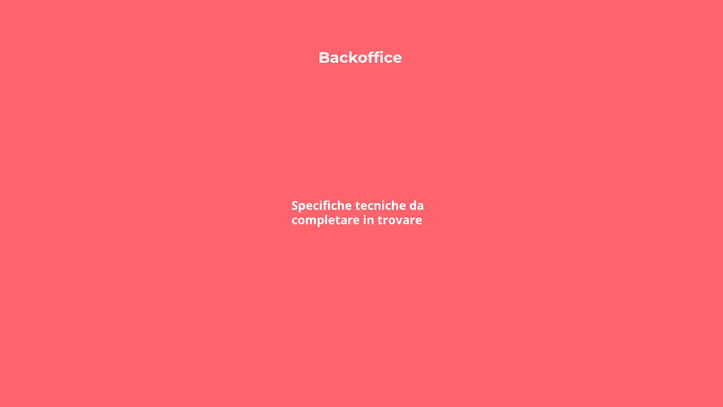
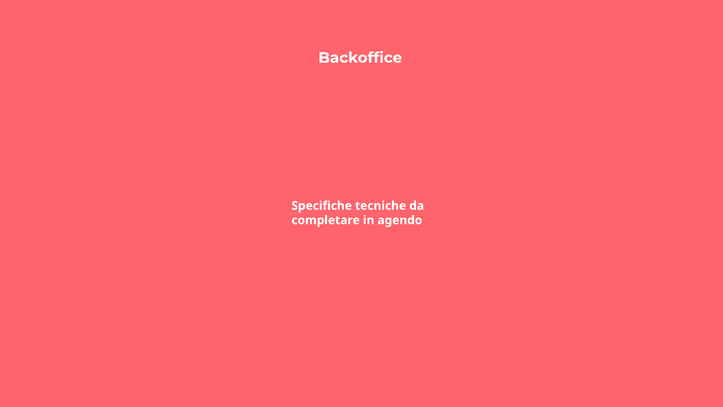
trovare: trovare -> agendo (400, 220)
